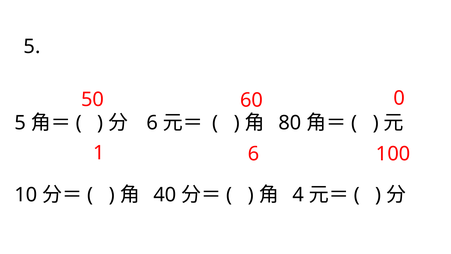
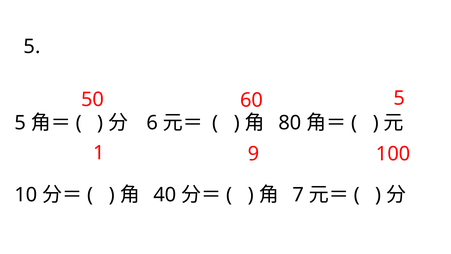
60 0: 0 -> 5 (399, 98)
1 6: 6 -> 9 (253, 154)
4: 4 -> 7 (298, 195)
